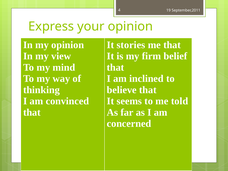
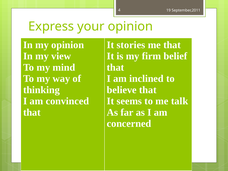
told: told -> talk (180, 101)
